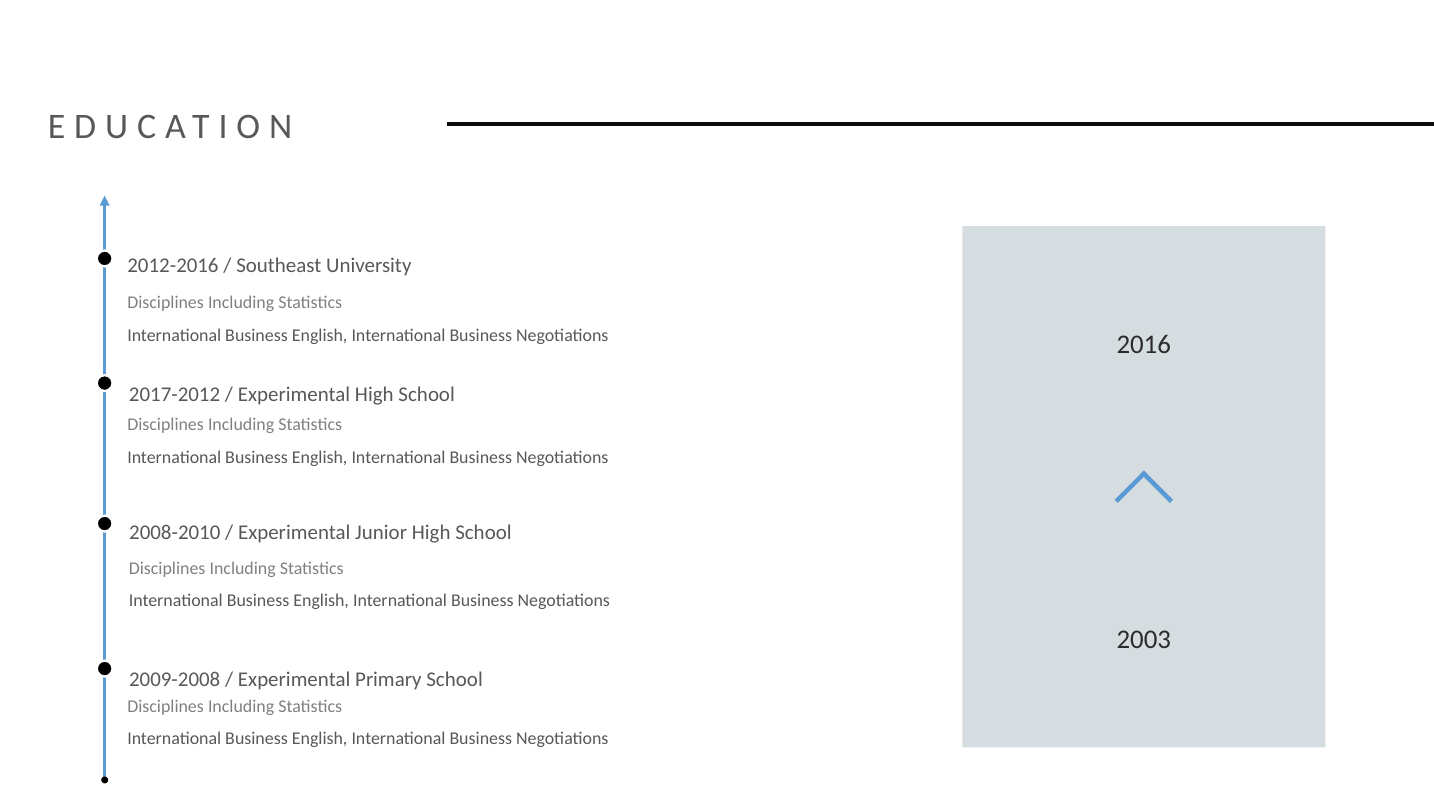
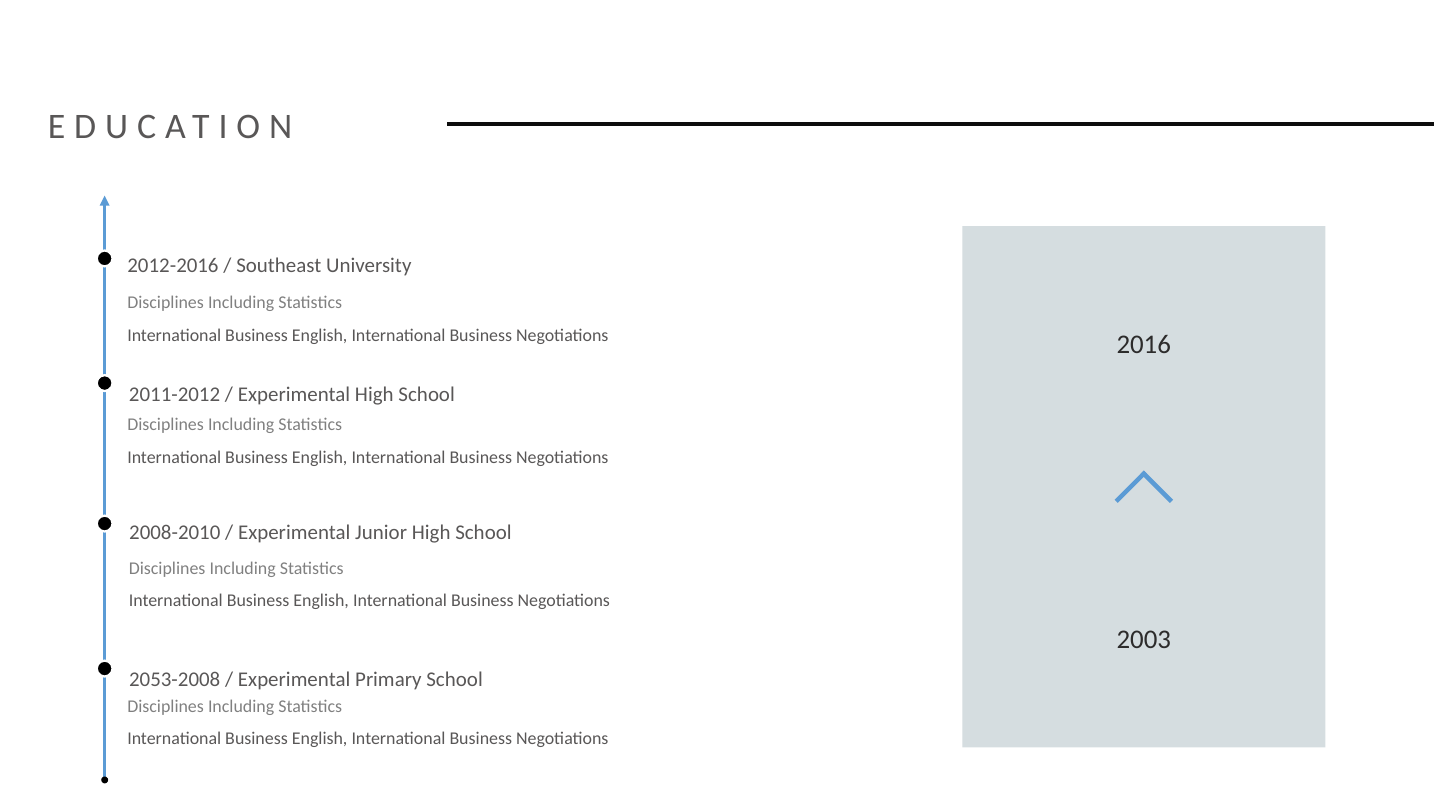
2017-2012: 2017-2012 -> 2011-2012 (175, 395)
2009-2008: 2009-2008 -> 2053-2008 (175, 679)
